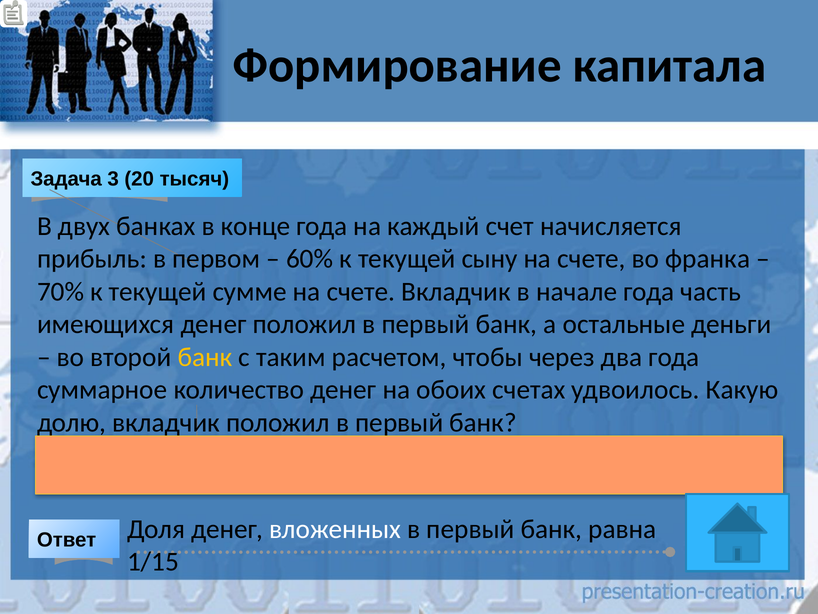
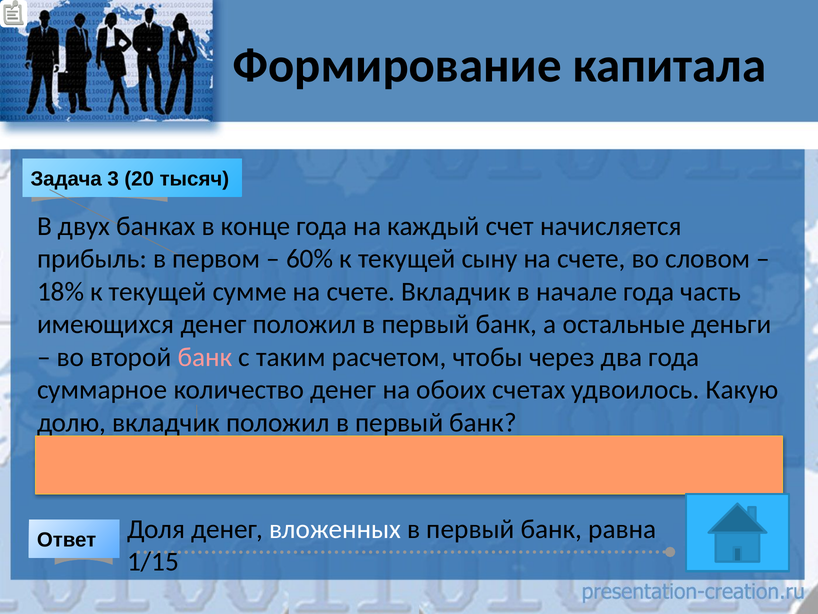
франка: франка -> словом (708, 259)
70%: 70% -> 18% (61, 291)
банк colour: yellow -> pink (205, 357)
